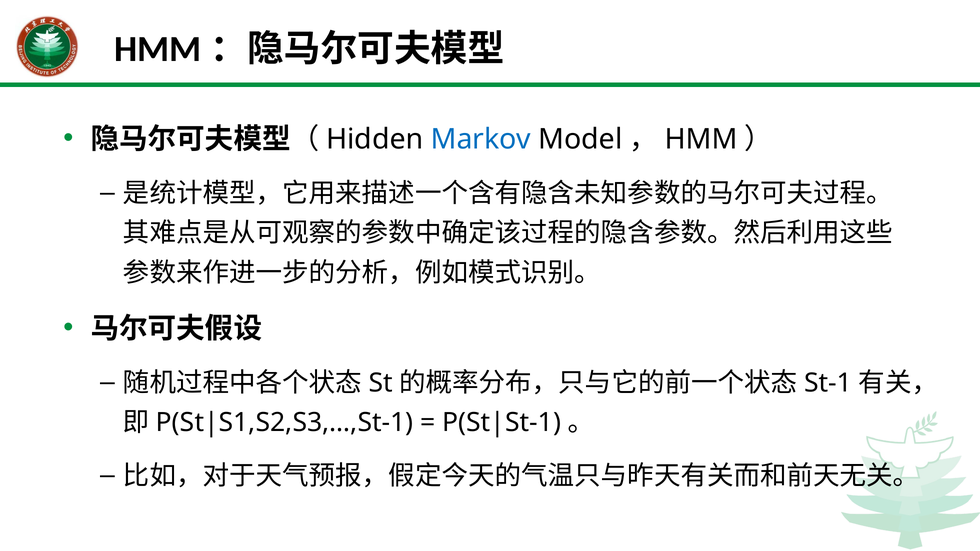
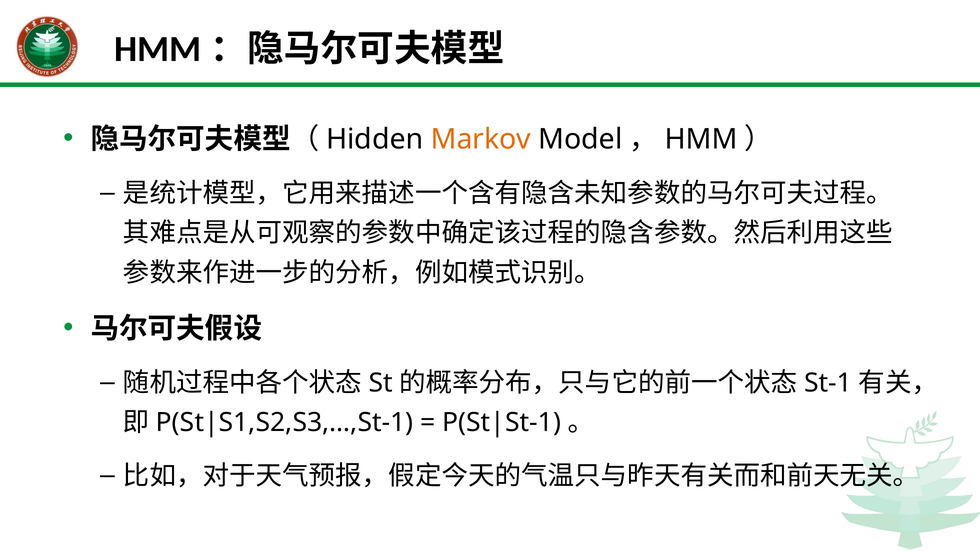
Markov colour: blue -> orange (481, 139)
